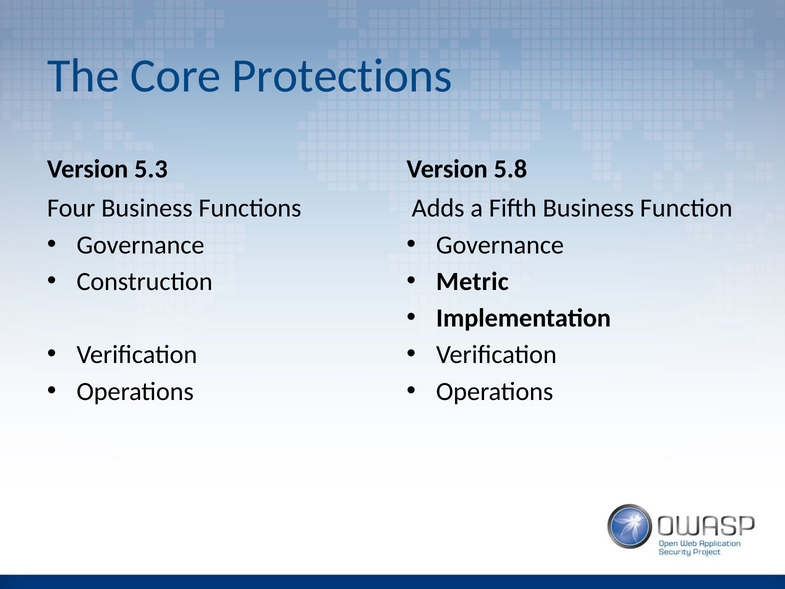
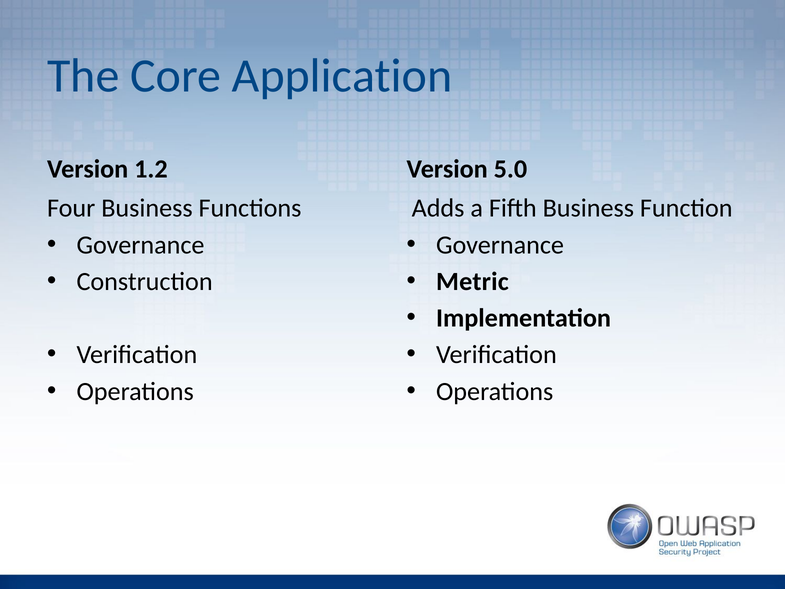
Protections: Protections -> Application (342, 76)
5.3: 5.3 -> 1.2 (151, 169)
5.8: 5.8 -> 5.0 (510, 169)
